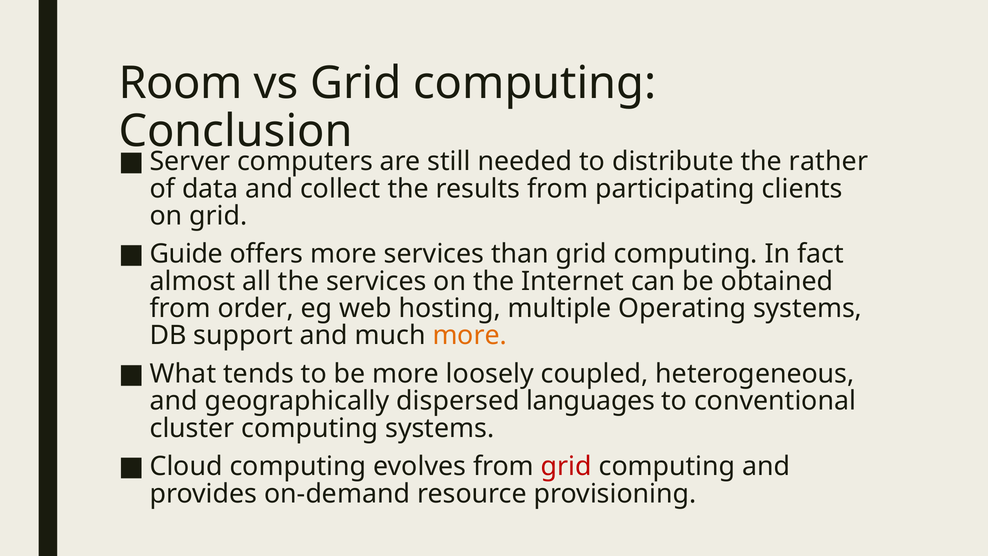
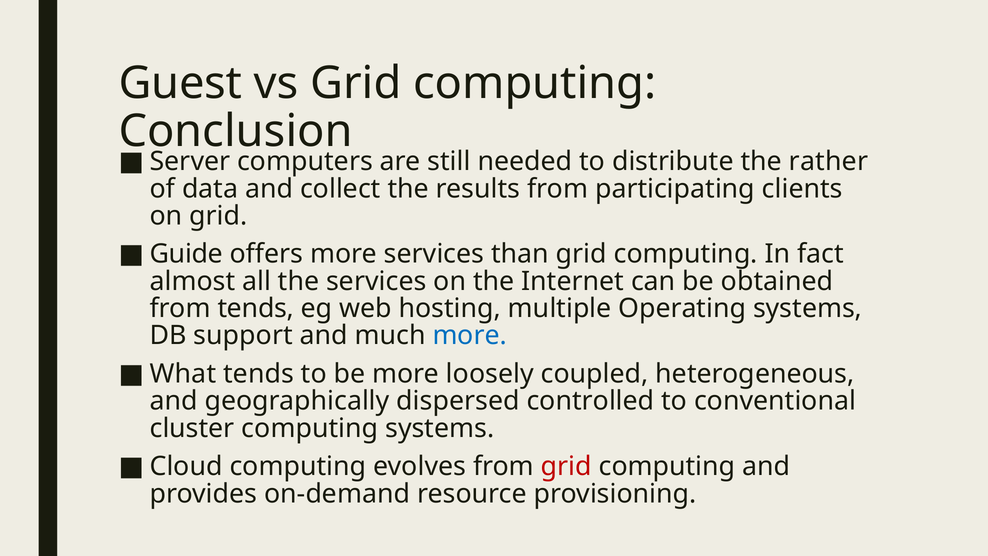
Room: Room -> Guest (180, 83)
from order: order -> tends (256, 308)
more colour: orange -> blue (470, 335)
languages: languages -> controlled (590, 401)
